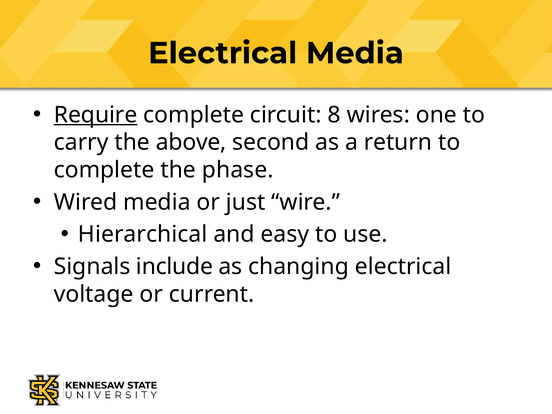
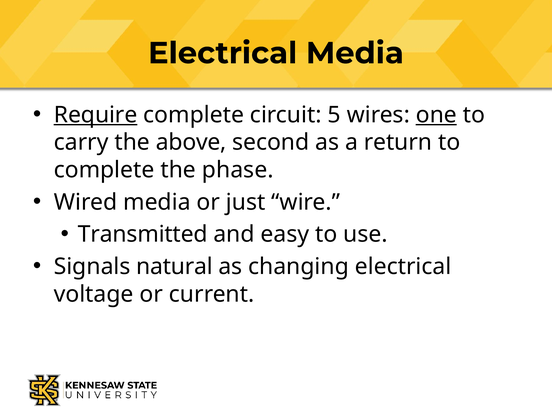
8: 8 -> 5 (334, 115)
one underline: none -> present (436, 115)
Hierarchical: Hierarchical -> Transmitted (143, 234)
include: include -> natural (175, 267)
